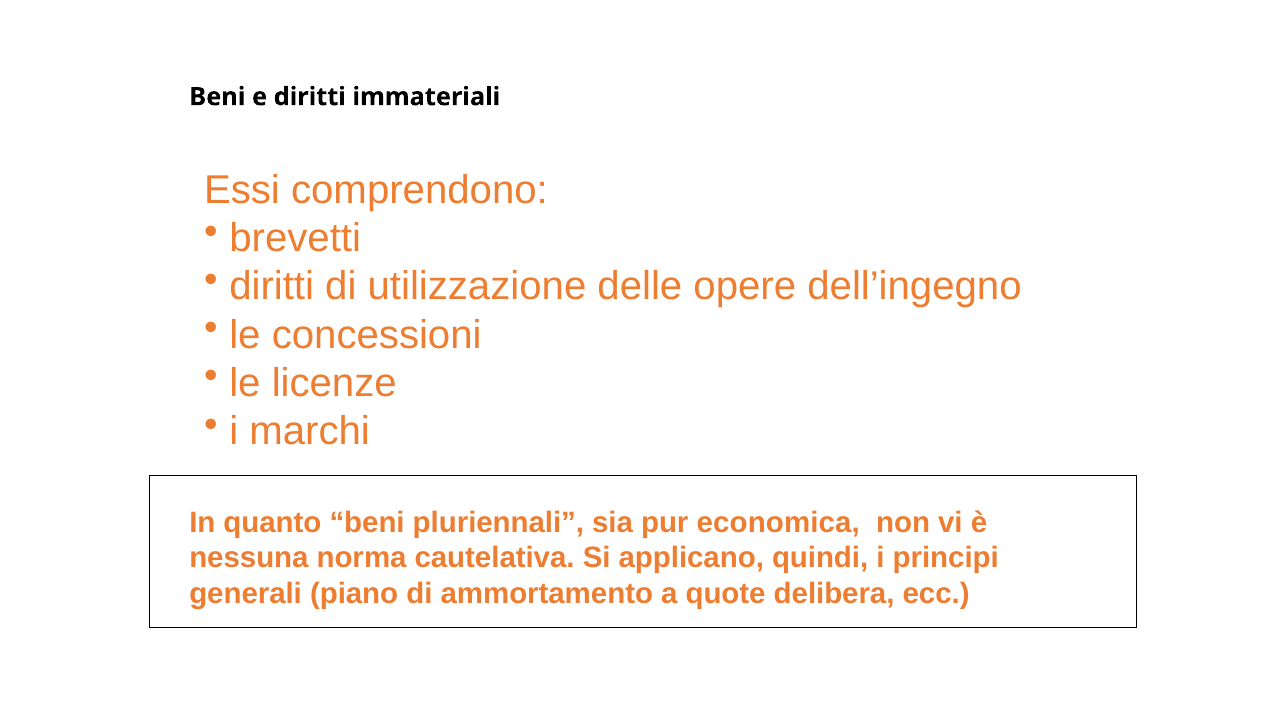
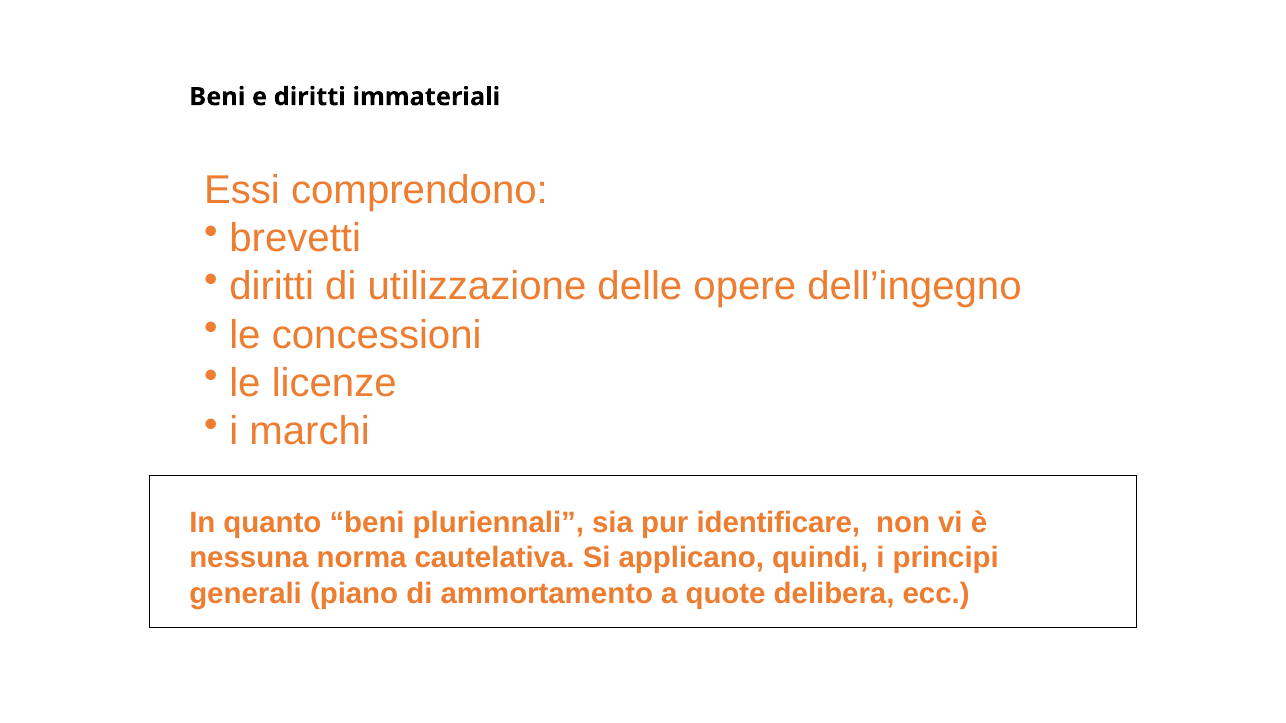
economica: economica -> identificare (778, 523)
